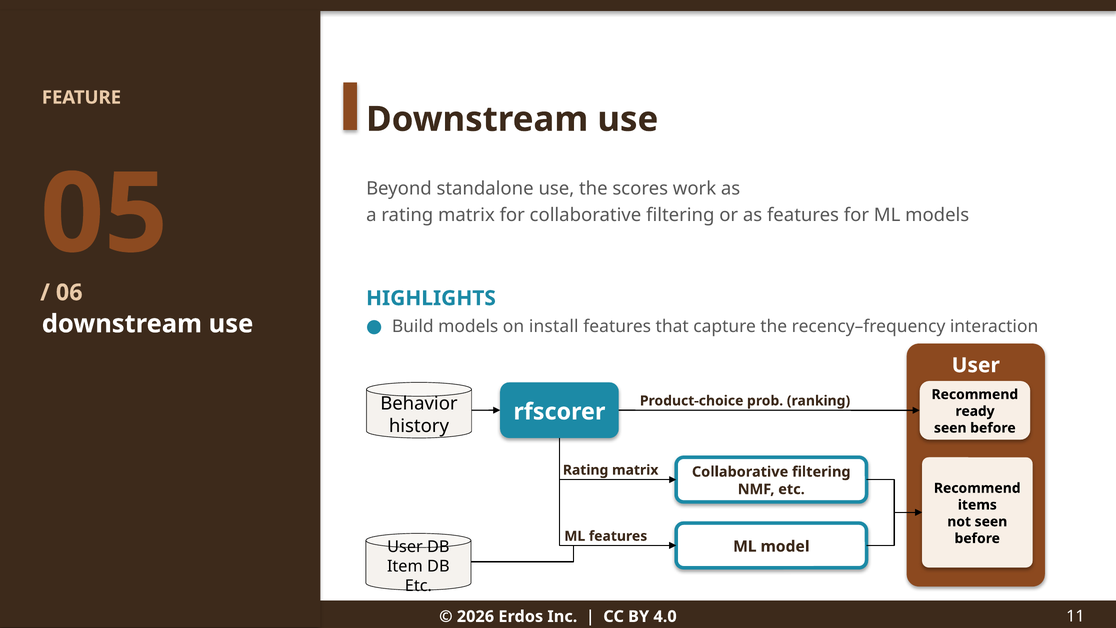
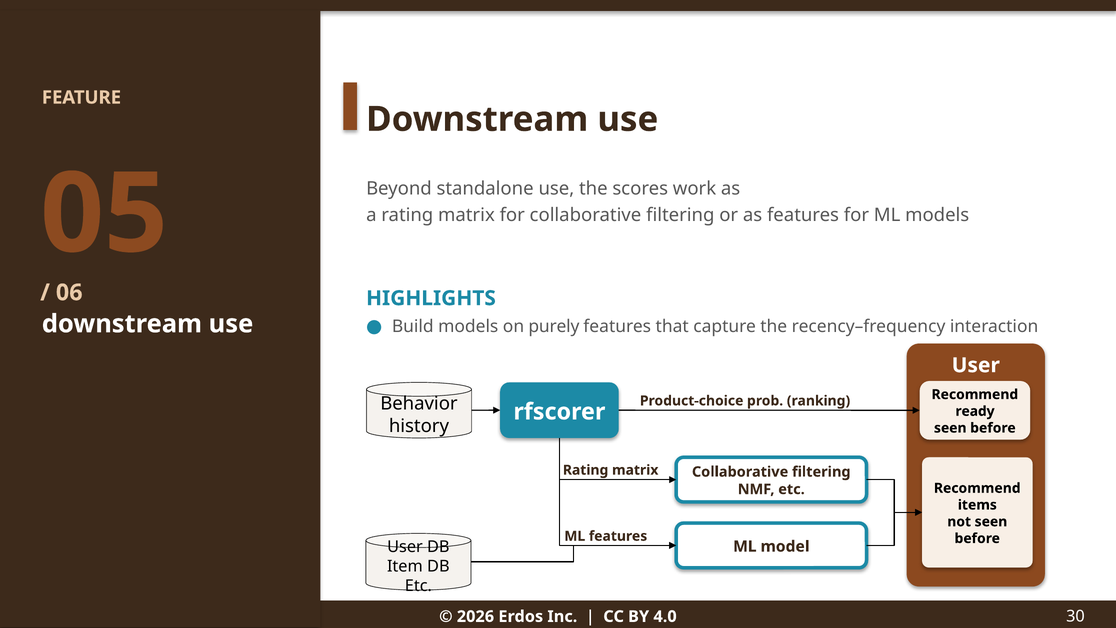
install: install -> purely (554, 327)
11: 11 -> 30 (1075, 616)
